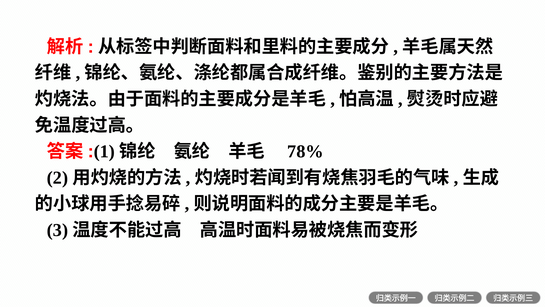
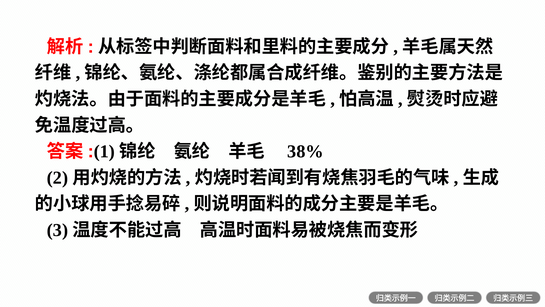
78%: 78% -> 38% (305, 151)
